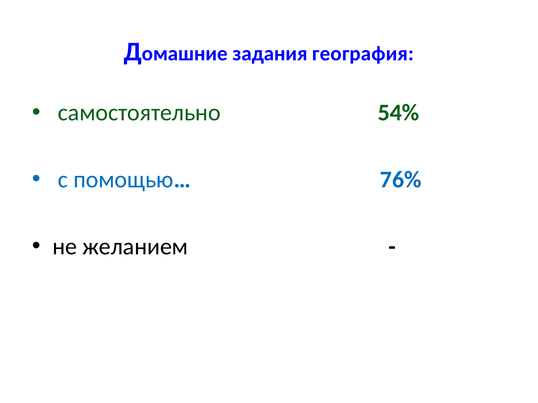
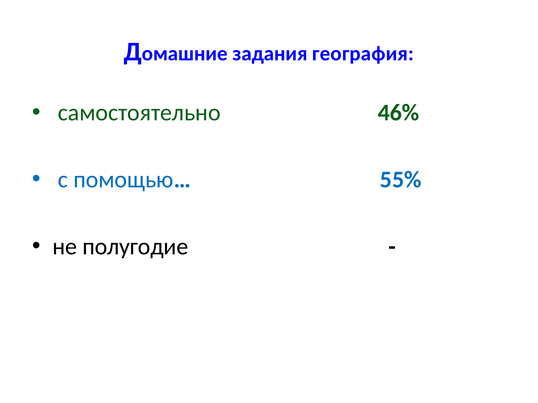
54%: 54% -> 46% (398, 113)
76%: 76% -> 55% (401, 180)
желанием: желанием -> полугодие (135, 247)
